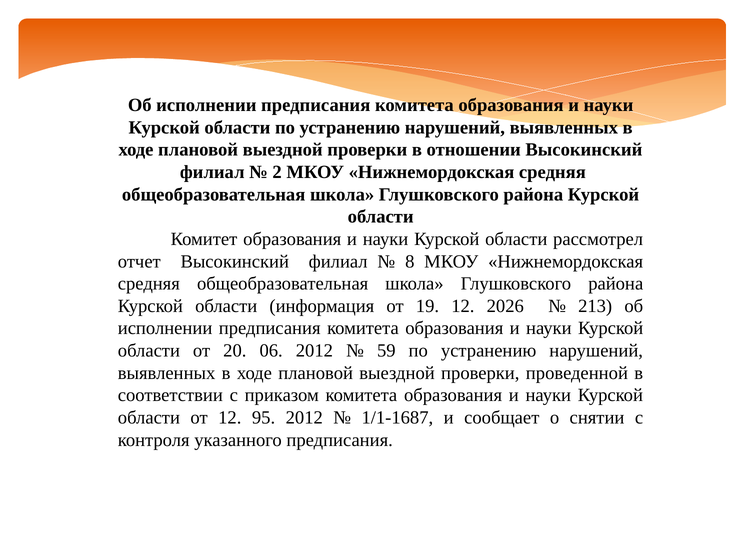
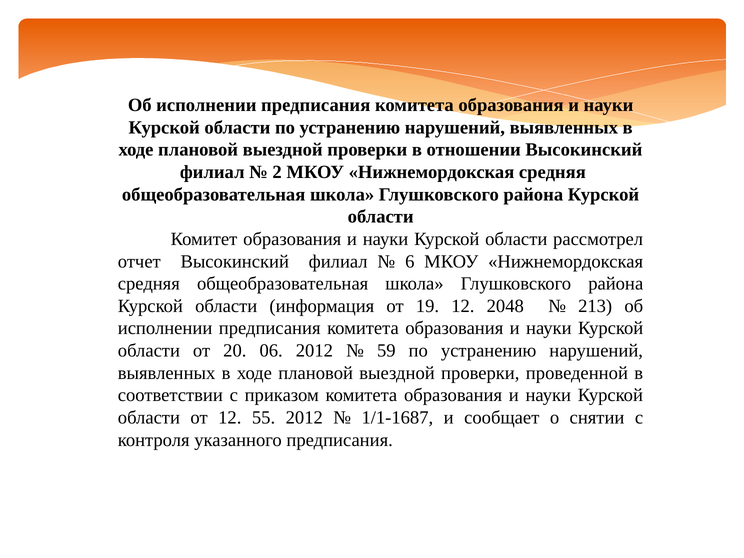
8: 8 -> 6 (410, 261)
2026: 2026 -> 2048 (505, 306)
95: 95 -> 55 (264, 418)
